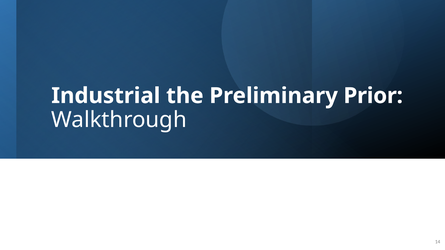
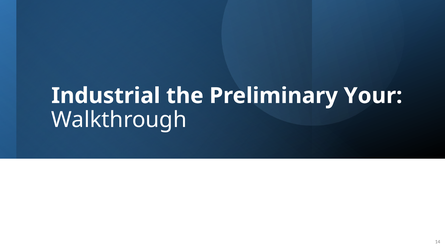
Prior: Prior -> Your (373, 96)
